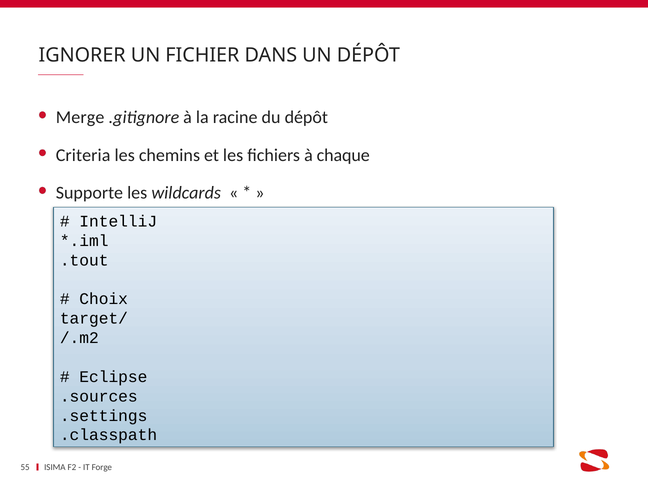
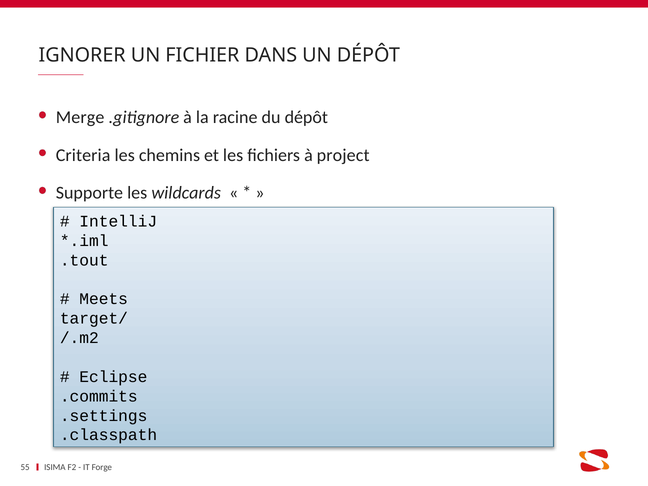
chaque: chaque -> project (343, 155)
Choix: Choix -> Meets (104, 299)
.sources: .sources -> .commits (99, 396)
